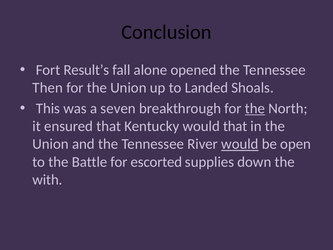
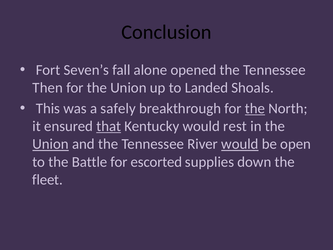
Result’s: Result’s -> Seven’s (86, 70)
seven: seven -> safely (118, 108)
that underline: none -> present (109, 126)
would that: that -> rest (235, 126)
Union underline: none -> present (51, 144)
with: with -> fleet (47, 179)
